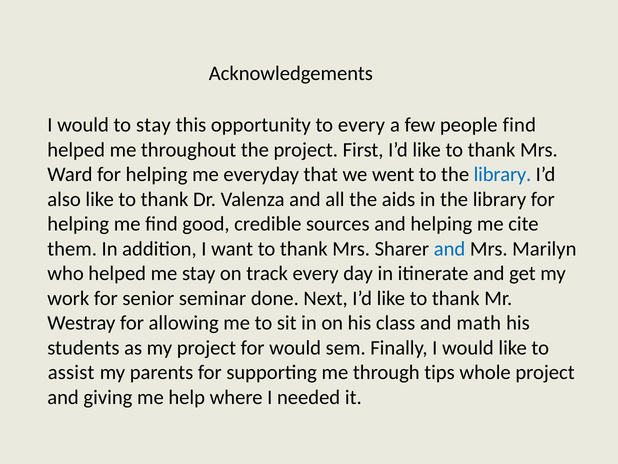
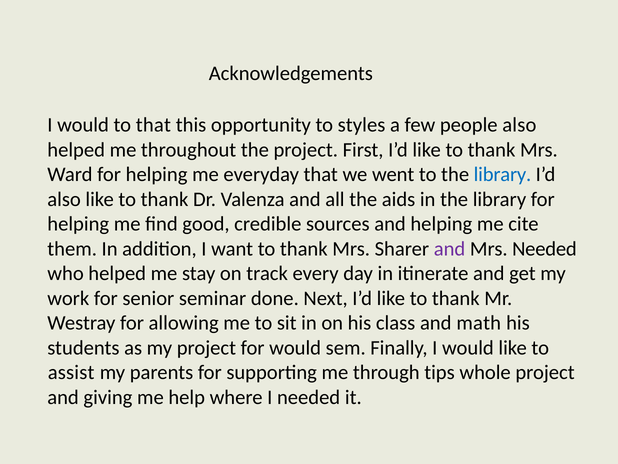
to stay: stay -> that (153, 125)
to every: every -> styles (362, 125)
people find: find -> also (519, 125)
and colour: blue -> purple (450, 249)
Mrs Marilyn: Marilyn -> Needed (544, 249)
